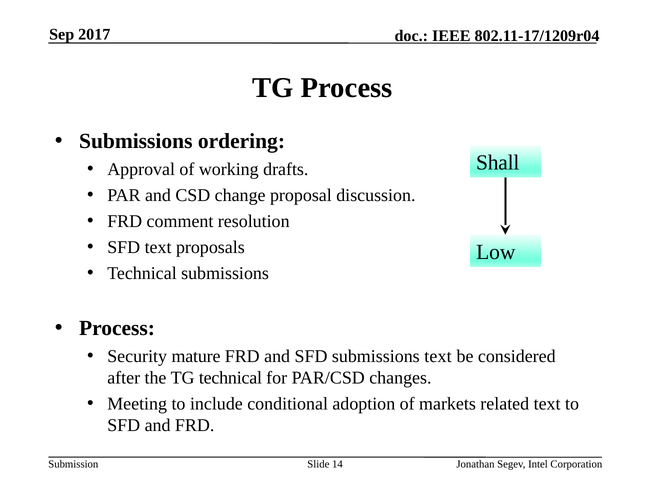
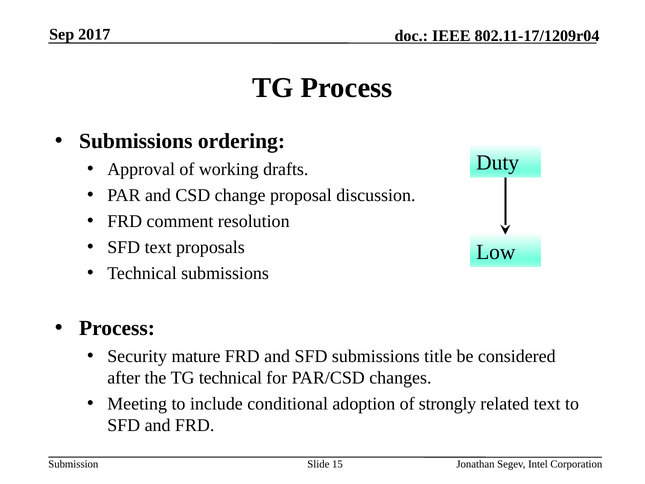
Shall: Shall -> Duty (498, 163)
submissions text: text -> title (438, 356)
markets: markets -> strongly (448, 404)
14: 14 -> 15 (337, 464)
